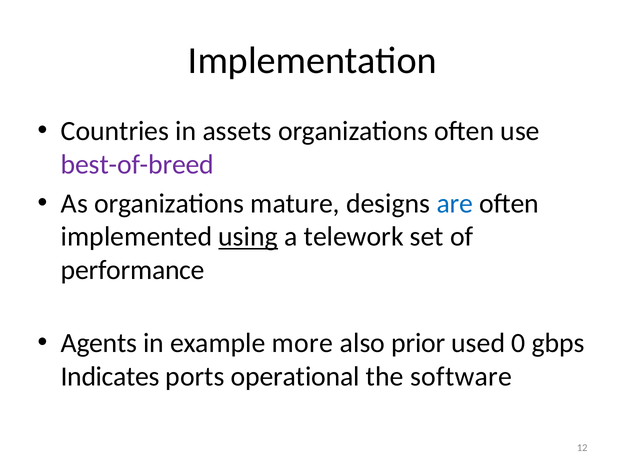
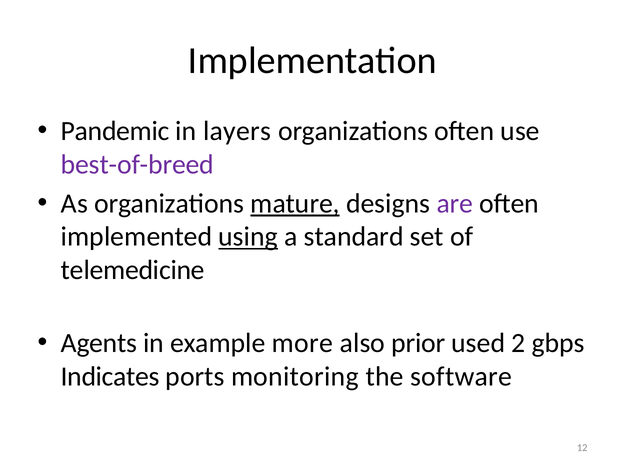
Countries: Countries -> Pandemic (115, 131)
assets: assets -> layers (237, 131)
mature underline: none -> present (295, 203)
are colour: blue -> purple (455, 203)
telework: telework -> standard (354, 237)
performance: performance -> telemedicine (133, 270)
0: 0 -> 2 (518, 343)
operational: operational -> monitoring (295, 376)
